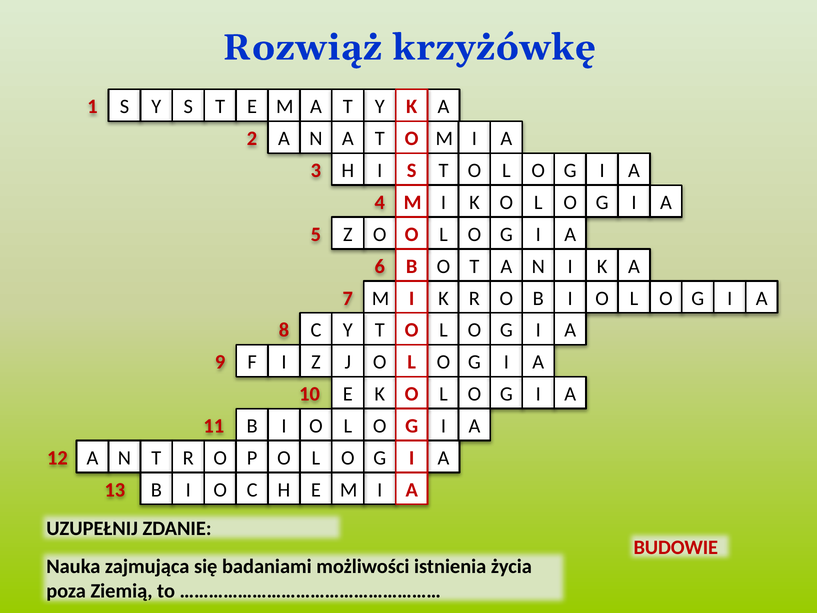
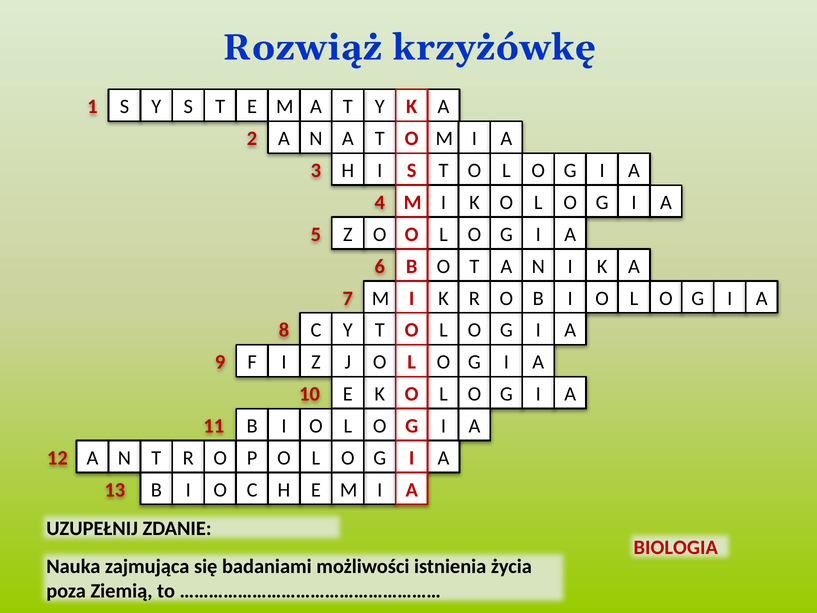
BUDOWIE: BUDOWIE -> BIOLOGIA (676, 547)
